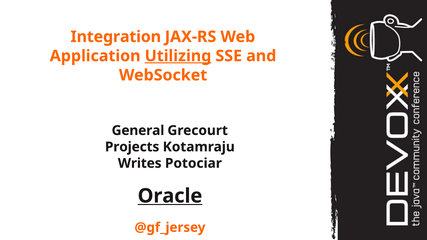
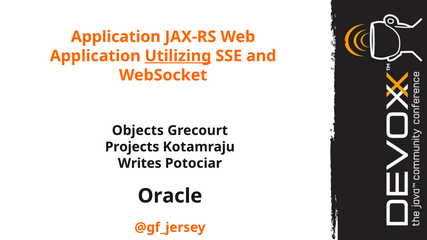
Integration: Integration -> Application (116, 37)
General: General -> Objects (138, 131)
Oracle underline: present -> none (170, 196)
